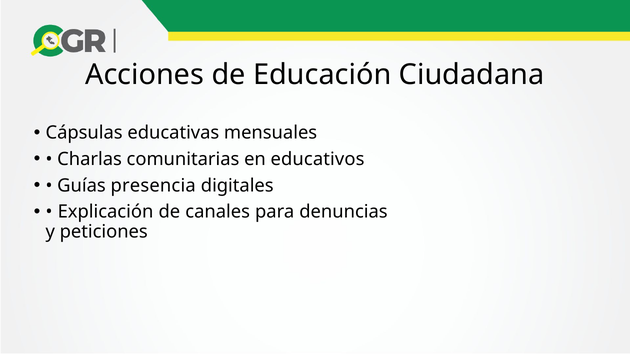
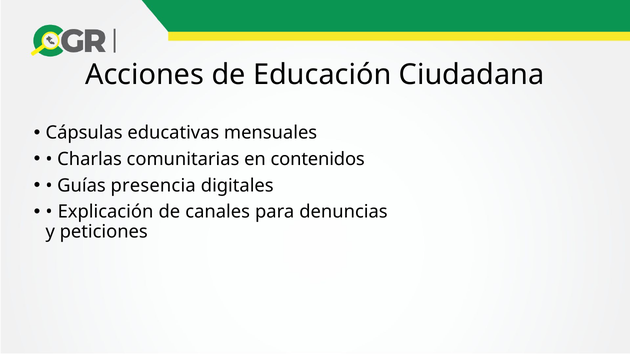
educativos: educativos -> contenidos (318, 159)
